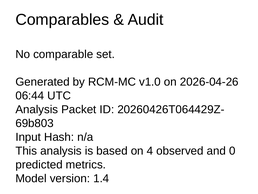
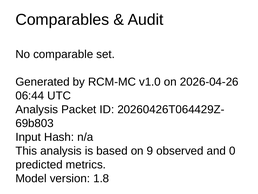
4: 4 -> 9 (150, 150)
1.4: 1.4 -> 1.8 (101, 178)
